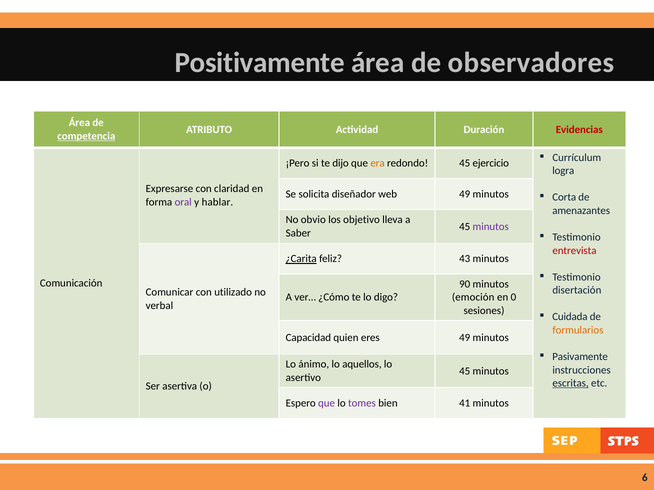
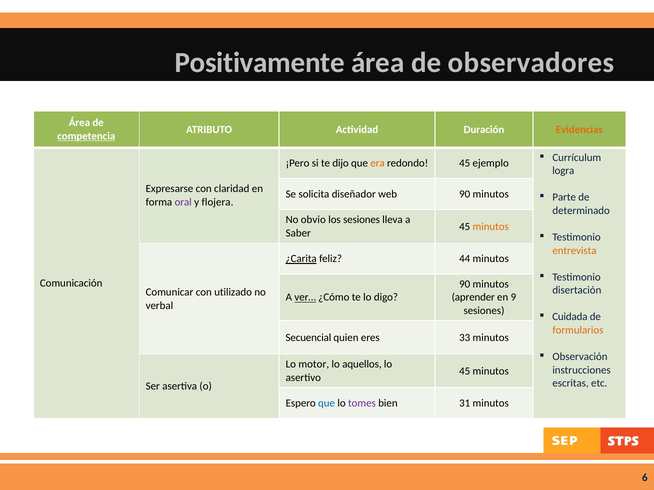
Evidencias colour: red -> orange (579, 130)
ejercicio: ejercicio -> ejemplo (491, 163)
web 49: 49 -> 90 (465, 194)
Corta: Corta -> Parte (564, 198)
hablar: hablar -> flojera (217, 202)
amenazantes: amenazantes -> determinado (581, 211)
los objetivo: objetivo -> sesiones (362, 220)
minutos colour: purple -> orange (491, 227)
entrevista colour: red -> orange (574, 251)
43: 43 -> 44 (465, 259)
ver… underline: none -> present (305, 298)
emoción: emoción -> aprender (473, 298)
0: 0 -> 9 (513, 298)
Capacidad: Capacidad -> Secuencial (308, 338)
eres 49: 49 -> 33 (465, 338)
Pasivamente: Pasivamente -> Observación (580, 357)
ánimo: ánimo -> motor (314, 365)
escritas underline: present -> none (571, 384)
que colour: purple -> blue (327, 403)
41: 41 -> 31 (465, 403)
